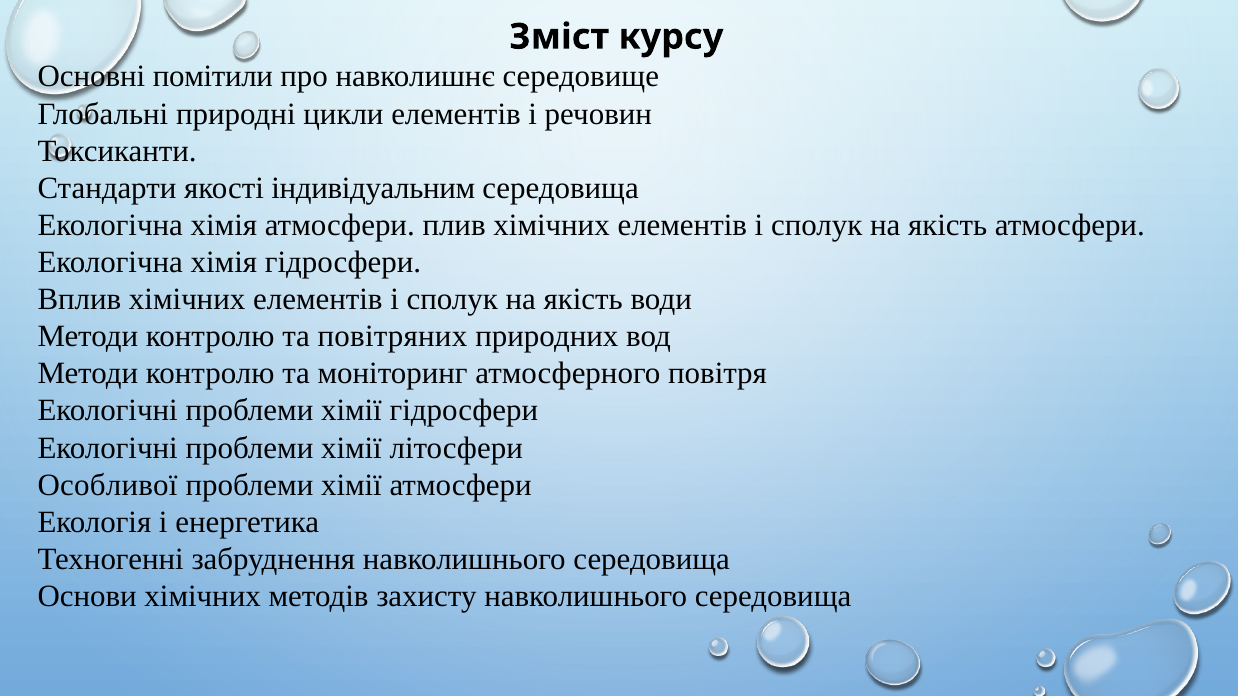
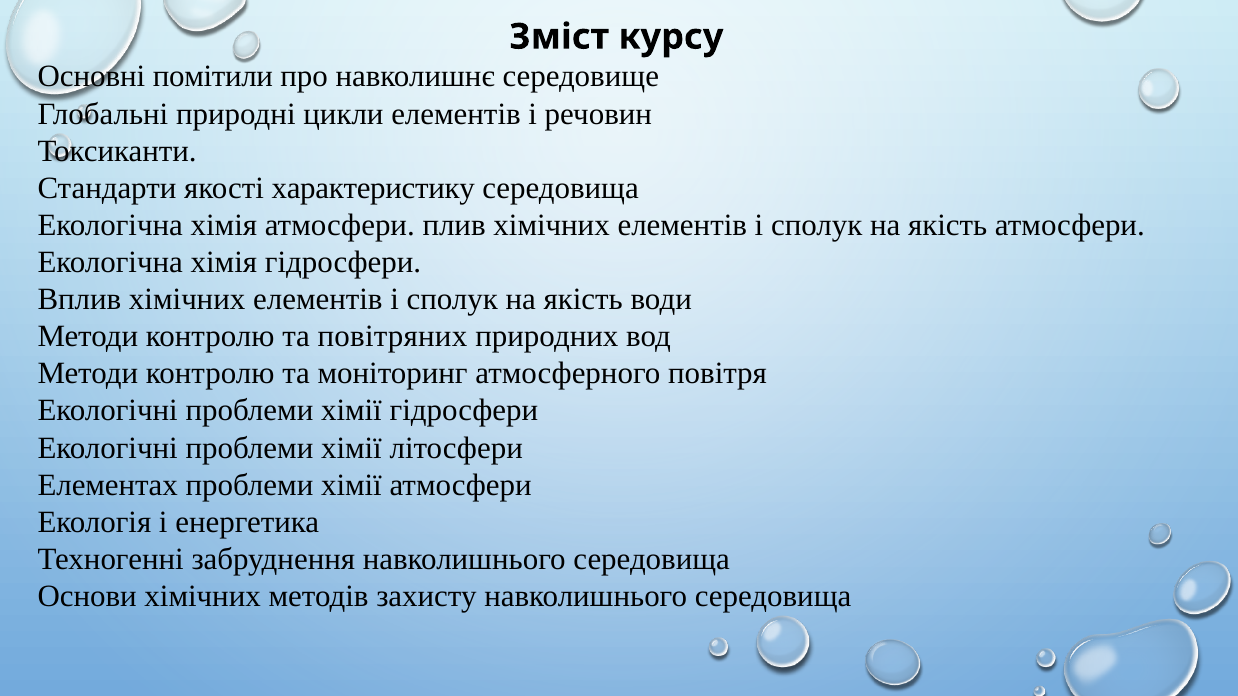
індивідуальним: індивідуальним -> характеристику (373, 188)
Особливої: Особливої -> Елементах (108, 485)
